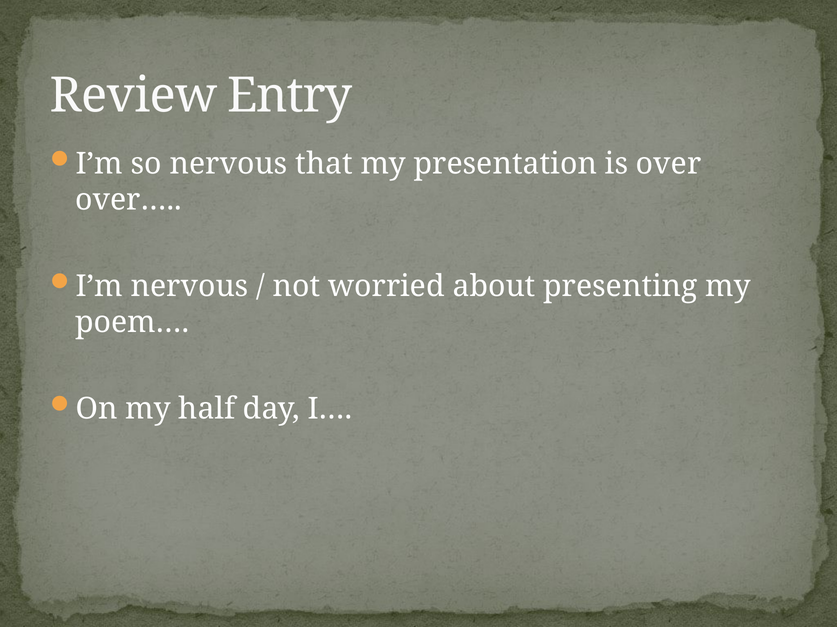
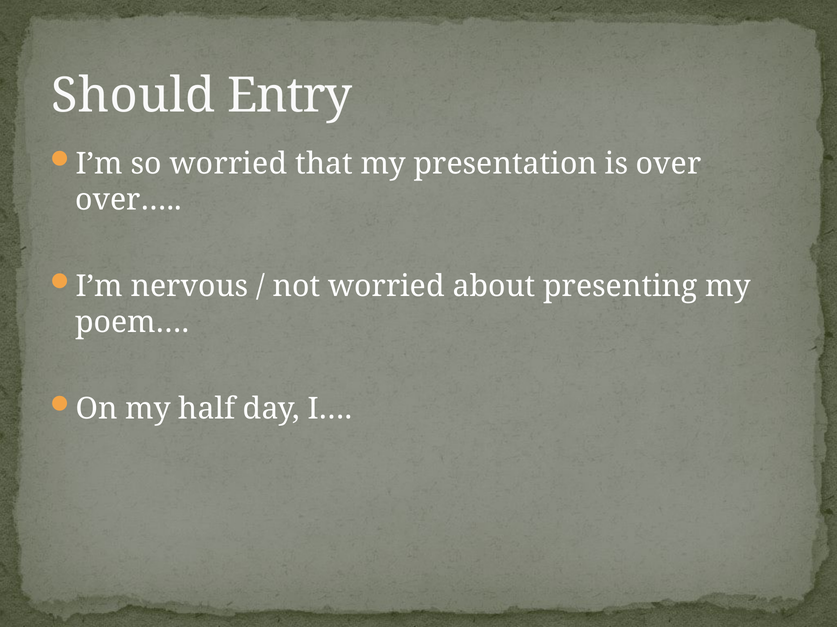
Review: Review -> Should (133, 96)
so nervous: nervous -> worried (228, 164)
